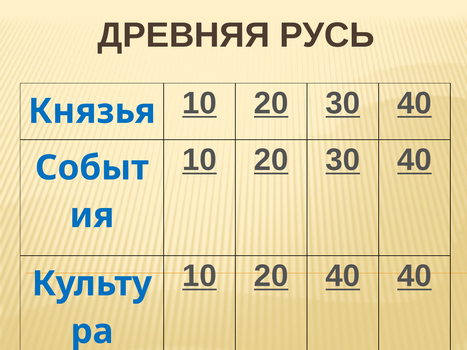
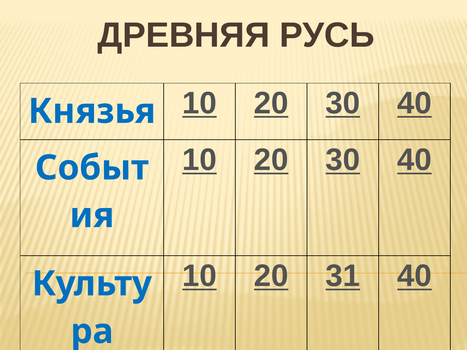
20 40: 40 -> 31 (343, 276)
